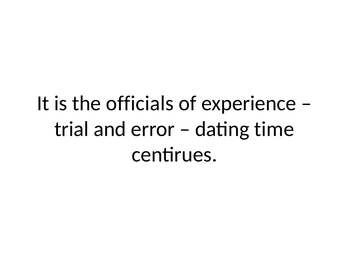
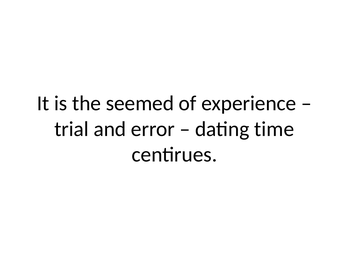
officials: officials -> seemed (140, 103)
